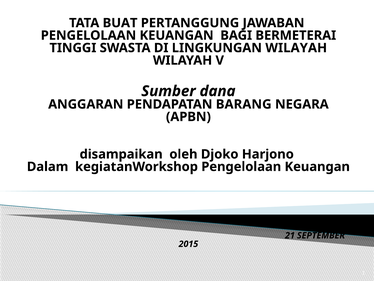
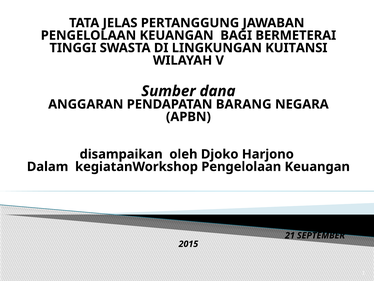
BUAT: BUAT -> JELAS (120, 23)
LINGKUNGAN WILAYAH: WILAYAH -> KUITANSI (296, 48)
